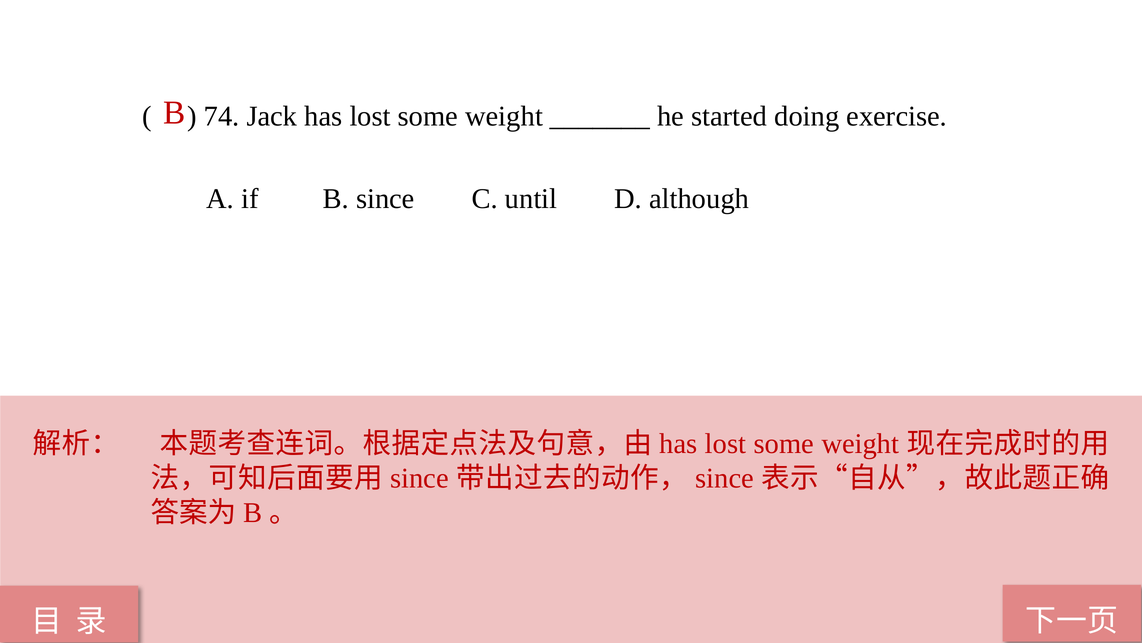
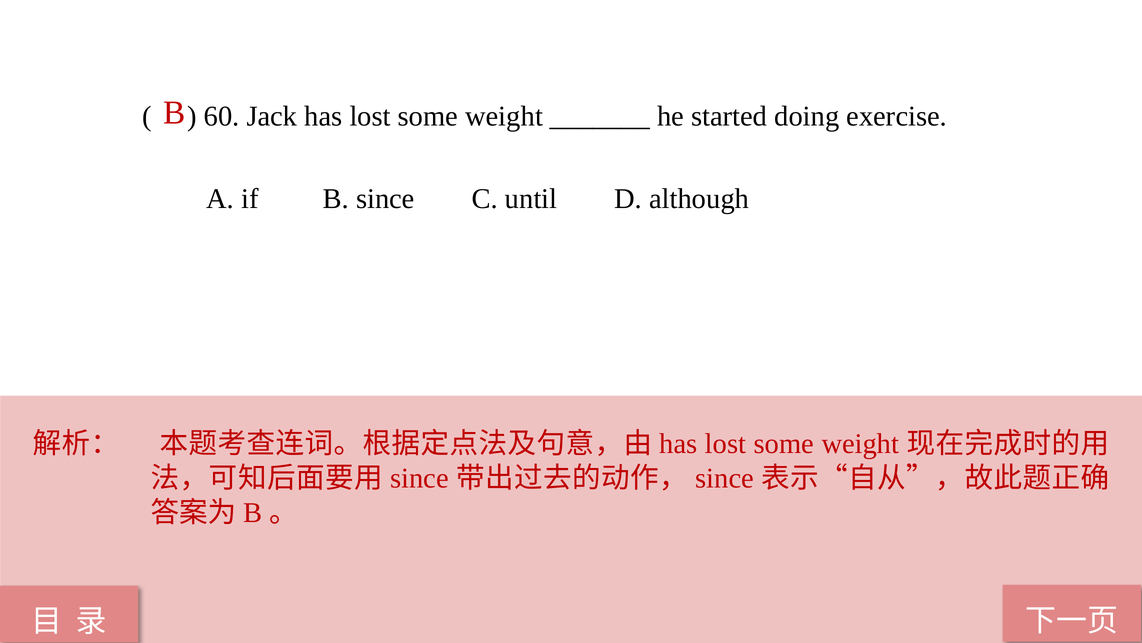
74: 74 -> 60 (222, 116)
